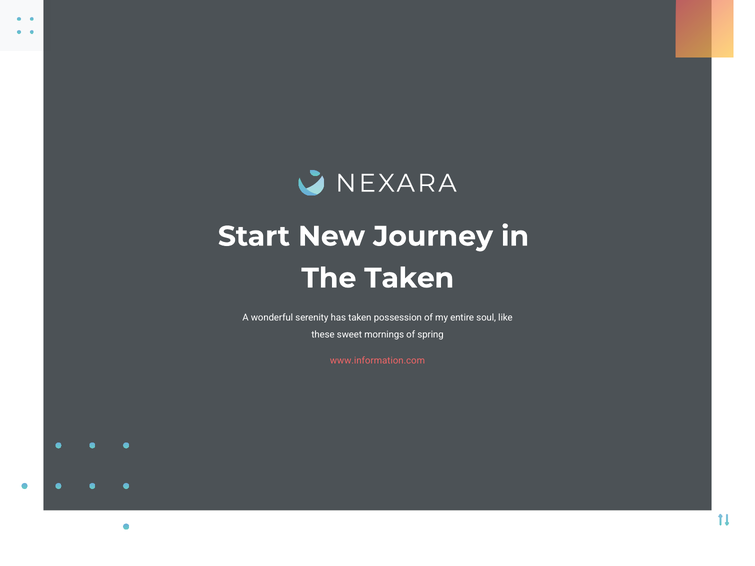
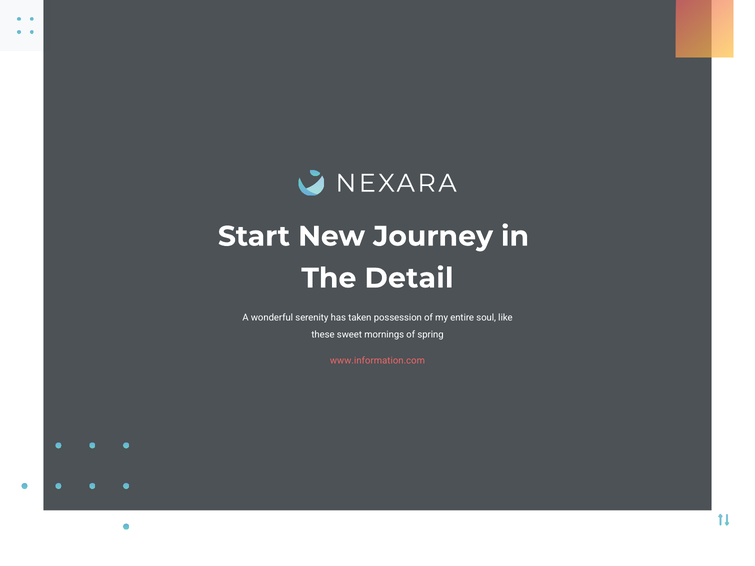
The Taken: Taken -> Detail (409, 278)
